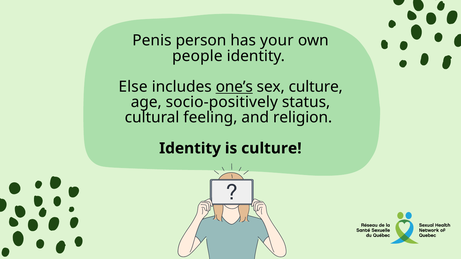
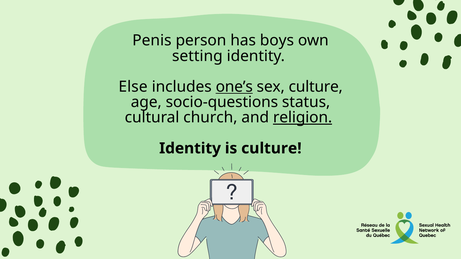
your: your -> boys (277, 41)
people: people -> setting (197, 56)
socio-positively: socio-positively -> socio-questions (222, 102)
feeling: feeling -> church (210, 118)
religion underline: none -> present (303, 118)
